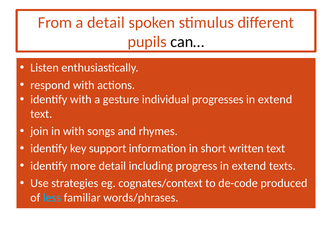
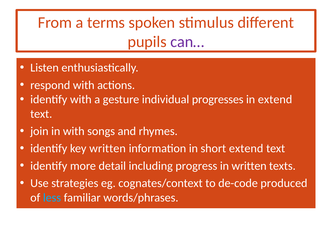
a detail: detail -> terms (106, 22)
can… colour: black -> purple (187, 42)
key support: support -> written (108, 149)
short written: written -> extend (246, 149)
extend: extend -> written (249, 166)
